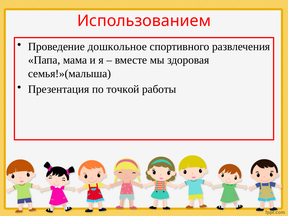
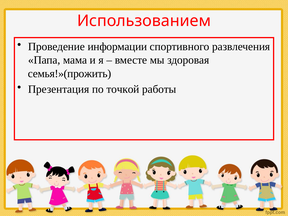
дошкольное: дошкольное -> информации (117, 47)
семья!»(малыша: семья!»(малыша -> семья!»(прожить (70, 74)
